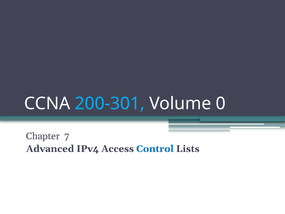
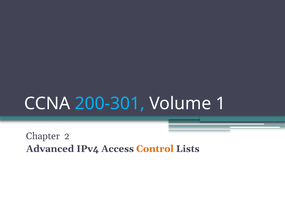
0: 0 -> 1 (221, 103)
7: 7 -> 2 (67, 136)
Control colour: blue -> orange (155, 149)
